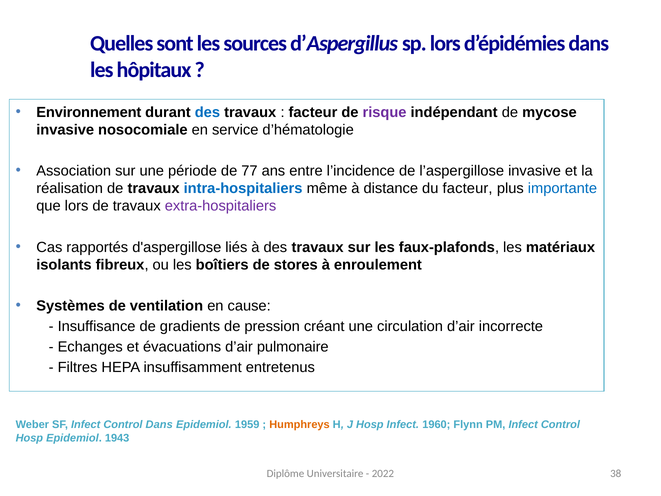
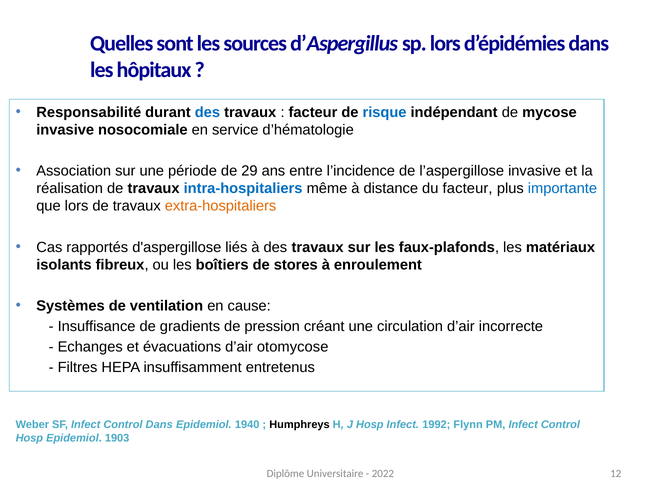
Environnement: Environnement -> Responsabilité (89, 112)
risque colour: purple -> blue (385, 112)
77: 77 -> 29 (249, 171)
extra-hospitaliers colour: purple -> orange (221, 206)
pulmonaire: pulmonaire -> otomycose (293, 347)
1959: 1959 -> 1940 (247, 425)
Humphreys colour: orange -> black (299, 425)
1960: 1960 -> 1992 (436, 425)
1943: 1943 -> 1903 (117, 438)
38: 38 -> 12 (616, 473)
